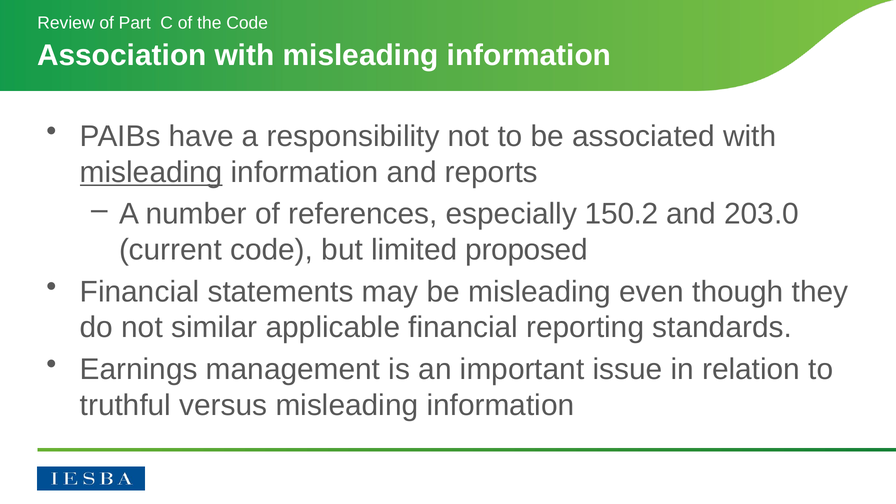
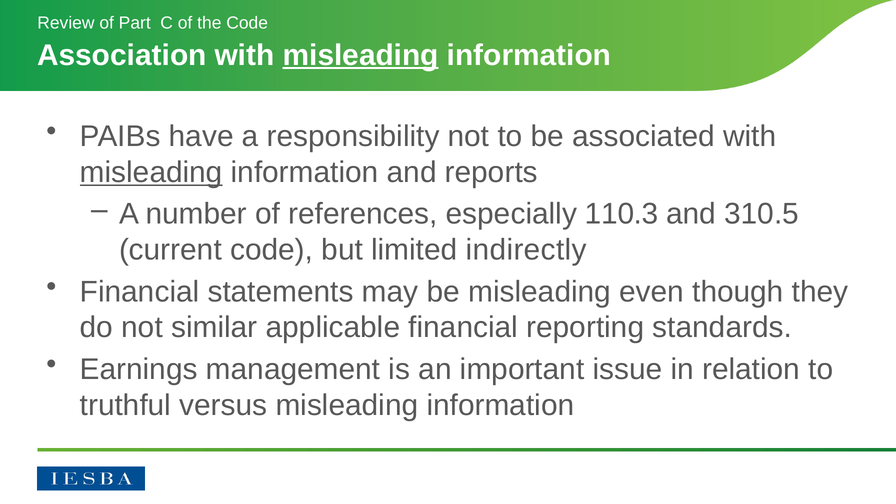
misleading underline: none -> present (361, 55)
150.2: 150.2 -> 110.3 (622, 214)
203.0: 203.0 -> 310.5 (762, 214)
proposed: proposed -> indirectly (526, 250)
